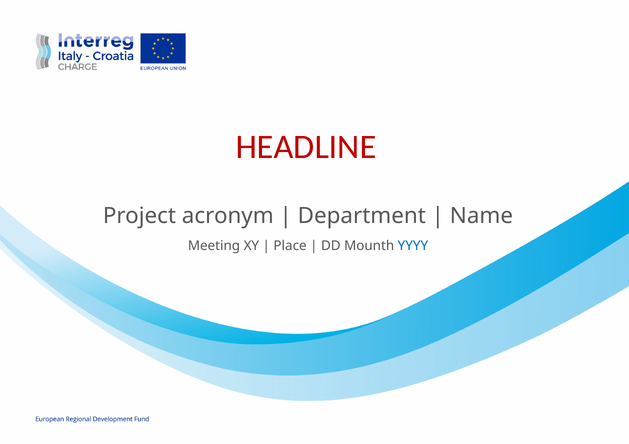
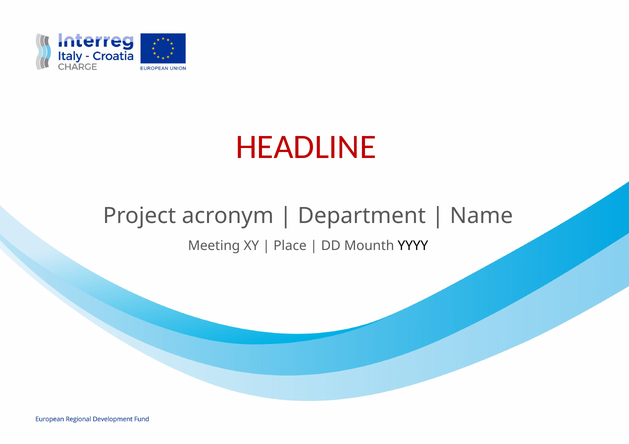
YYYY colour: blue -> black (413, 246)
